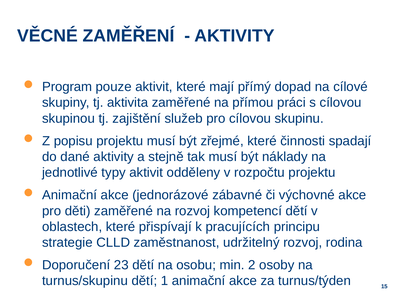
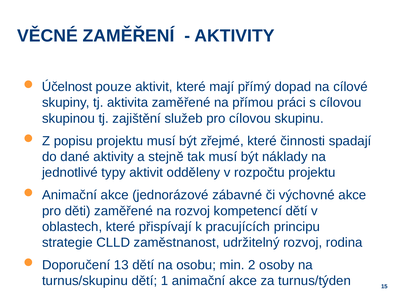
Program: Program -> Účelnost (67, 87)
23: 23 -> 13 (121, 265)
